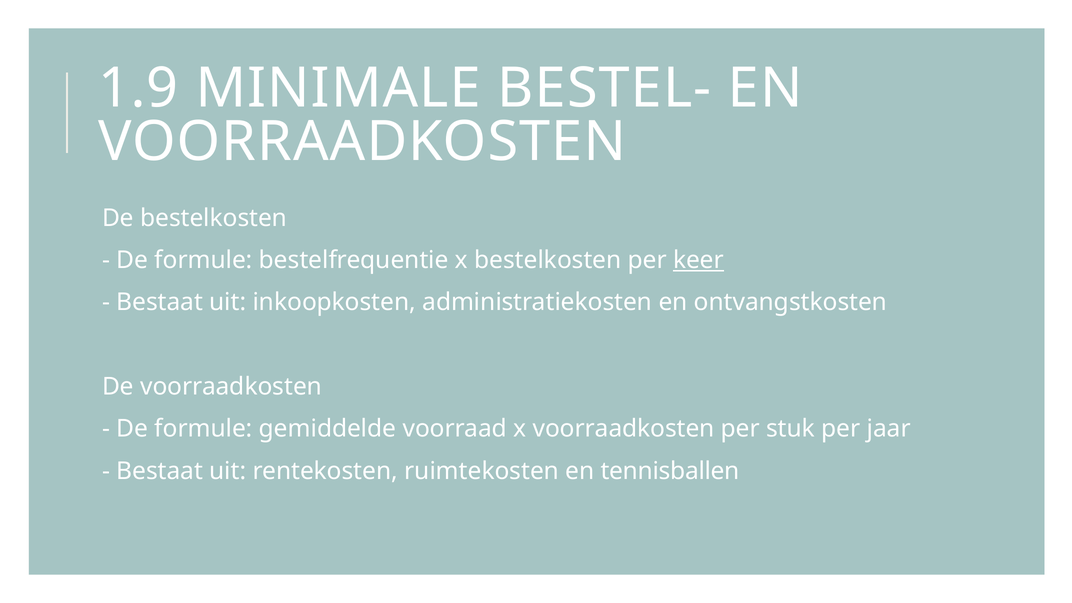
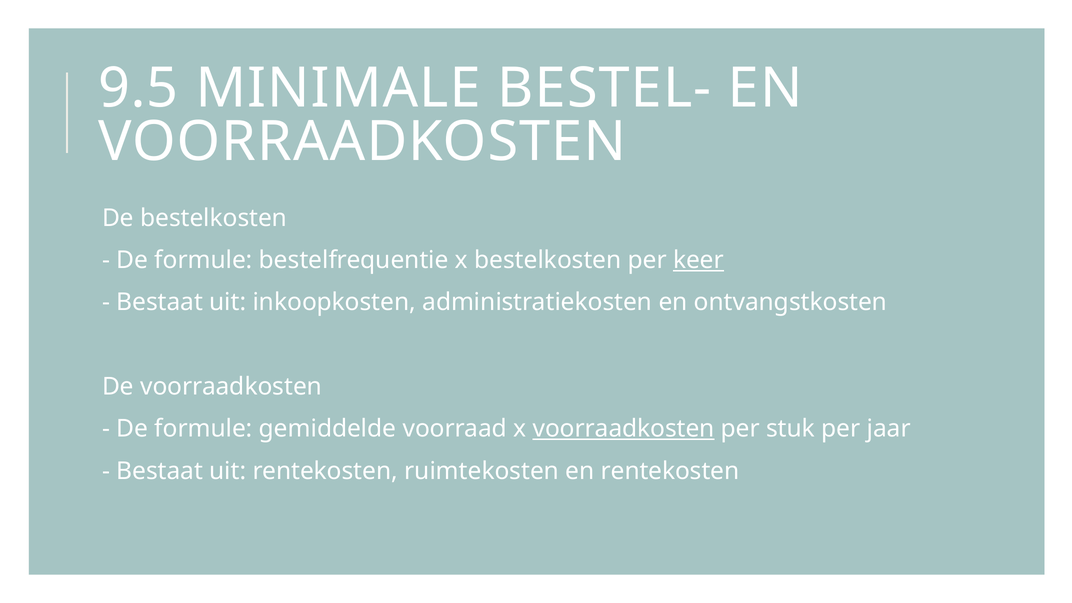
1.9: 1.9 -> 9.5 (138, 88)
voorraadkosten underline: none -> present (624, 429)
en tennisballen: tennisballen -> rentekosten (670, 471)
